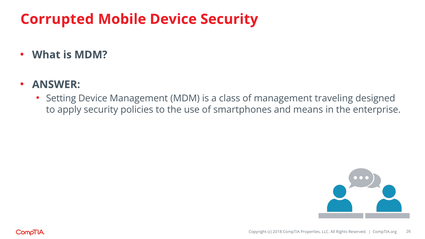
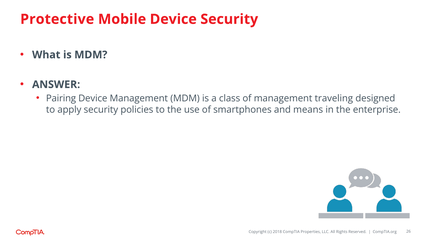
Corrupted: Corrupted -> Protective (57, 19)
Setting: Setting -> Pairing (61, 98)
